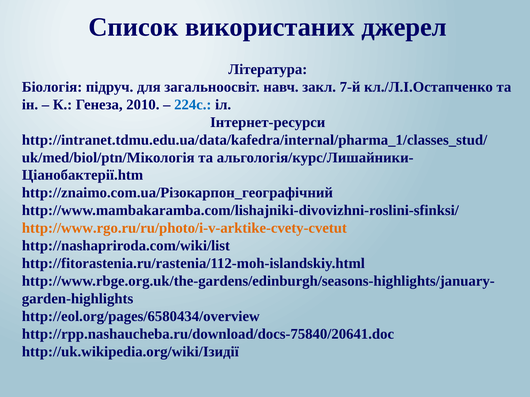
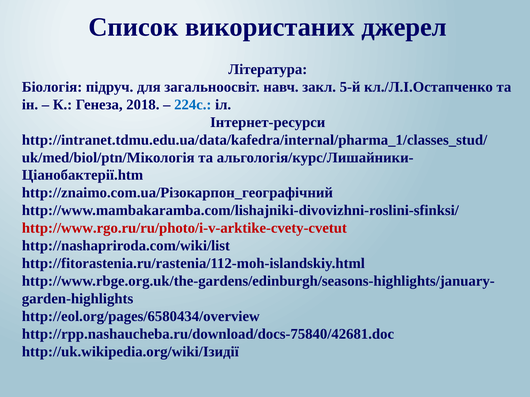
7-й: 7-й -> 5-й (350, 87)
2010: 2010 -> 2018 (143, 105)
http://www.rgo.ru/ru/photo/i-v-arktike-cvety-cvetut colour: orange -> red (184, 228)
http://rpp.nashaucheba.ru/download/docs-75840/20641.doc: http://rpp.nashaucheba.ru/download/docs-75840/20641.doc -> http://rpp.nashaucheba.ru/download/docs-75840/42681.doc (208, 334)
